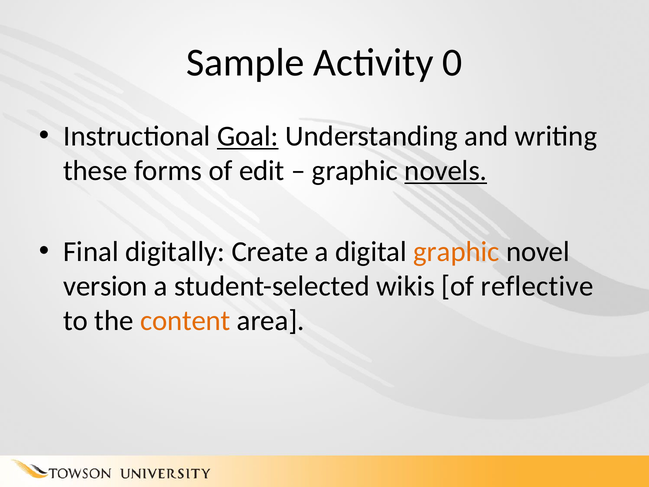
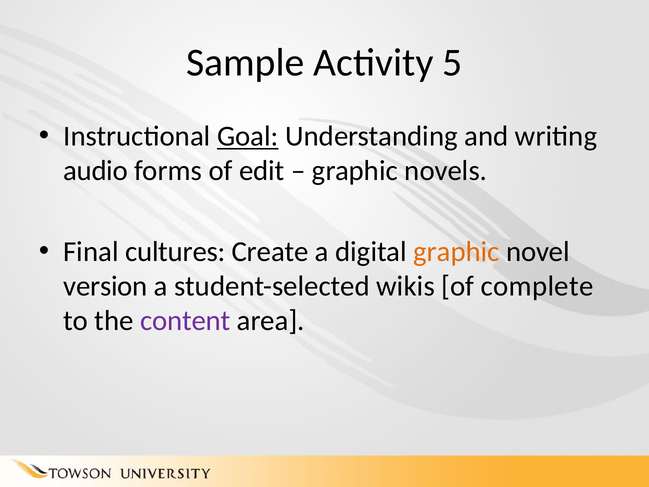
0: 0 -> 5 (452, 63)
these: these -> audio (96, 171)
novels underline: present -> none (446, 171)
digitally: digitally -> cultures (175, 252)
reflective: reflective -> complete (537, 286)
content colour: orange -> purple (185, 321)
